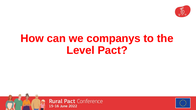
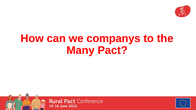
Level: Level -> Many (81, 50)
